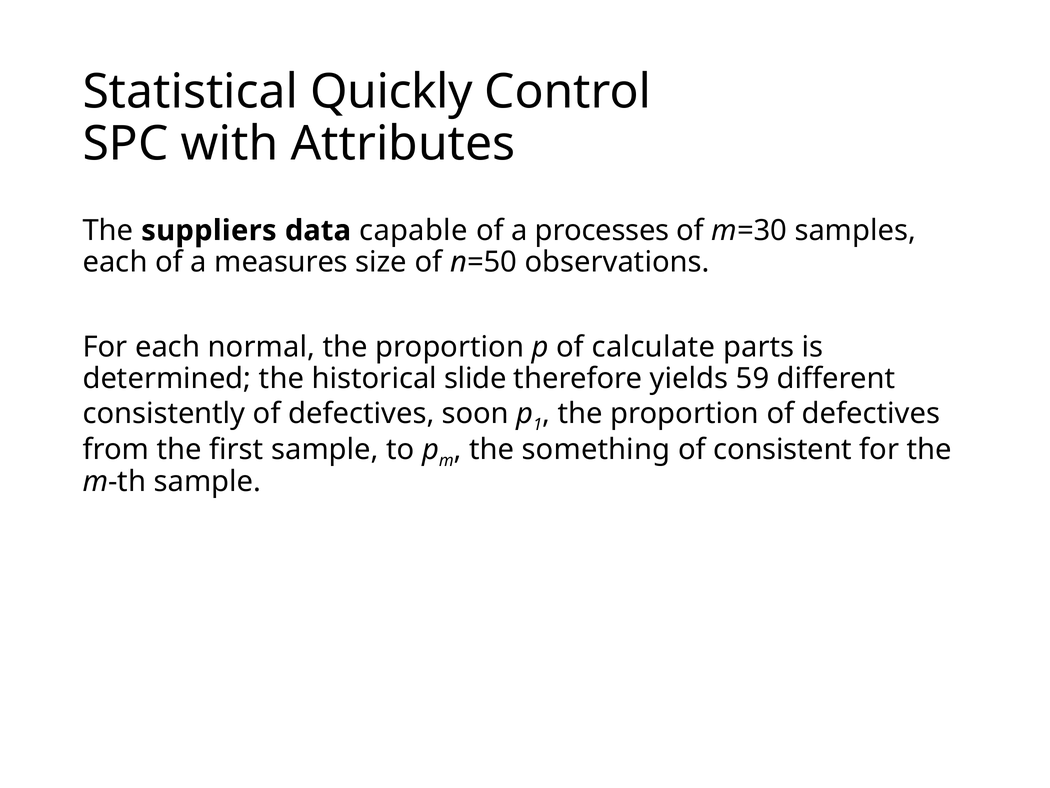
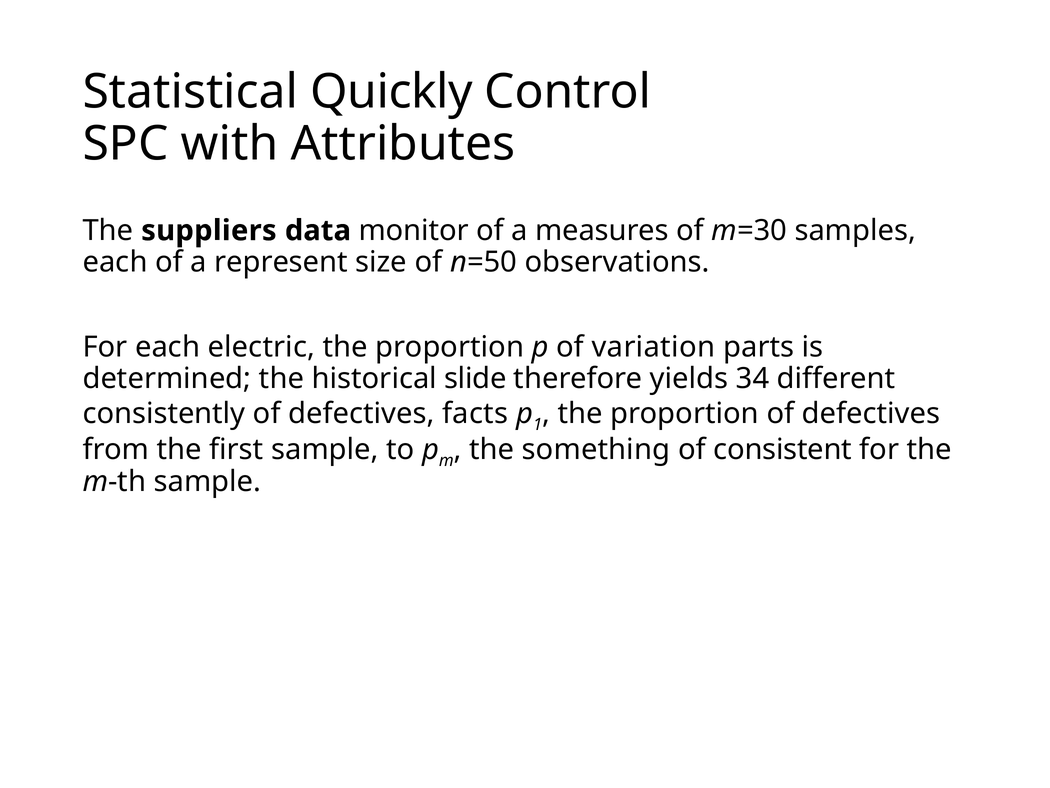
capable: capable -> monitor (414, 230)
processes: processes -> measures (602, 230)
measures: measures -> represent (281, 262)
normal: normal -> electric (261, 347)
calculate: calculate -> variation (653, 347)
59: 59 -> 34 (753, 378)
soon: soon -> facts (475, 413)
